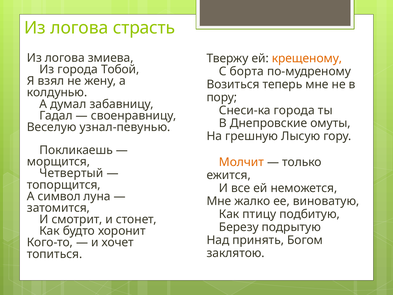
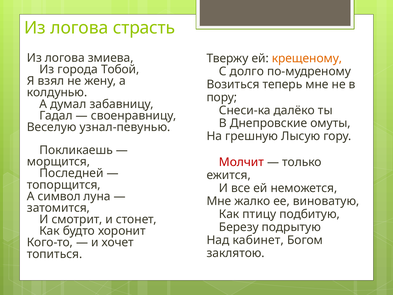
борта: борта -> долго (247, 71)
Снеси-ка города: города -> далёко (294, 110)
Молчит colour: orange -> red (241, 162)
Четвертый: Четвертый -> Последней (71, 173)
принять: принять -> кабинет (258, 240)
